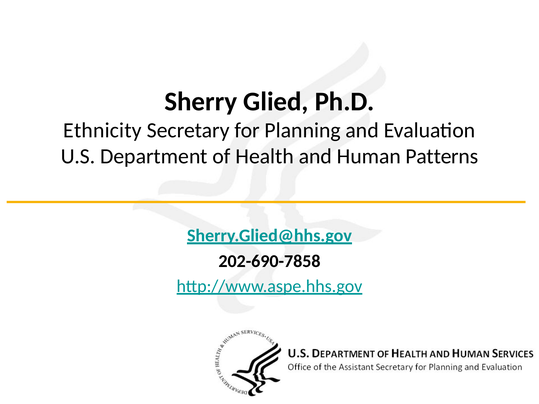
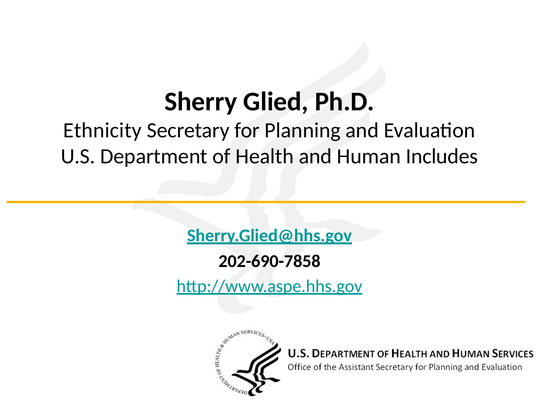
Patterns: Patterns -> Includes (442, 156)
